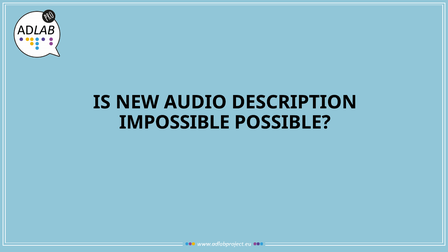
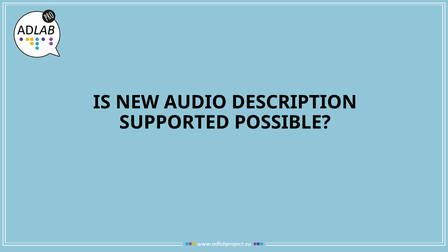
IMPOSSIBLE: IMPOSSIBLE -> SUPPORTED (174, 122)
